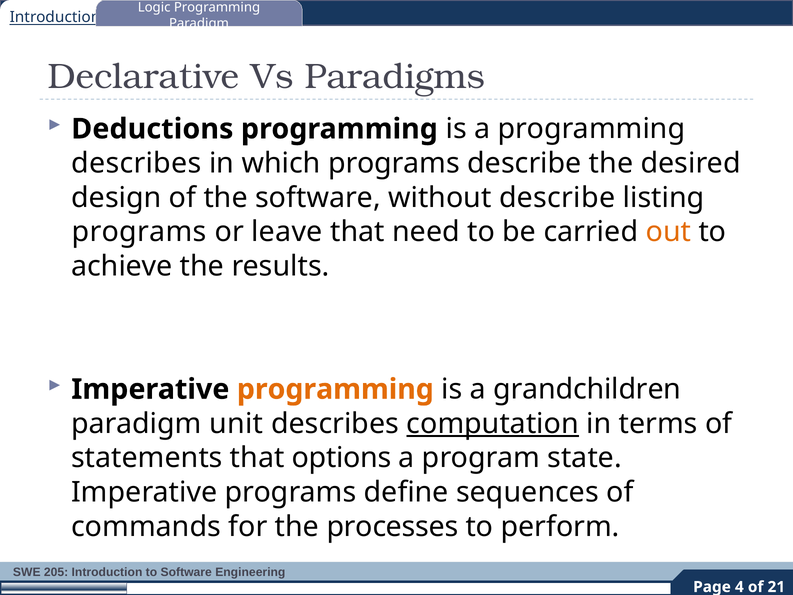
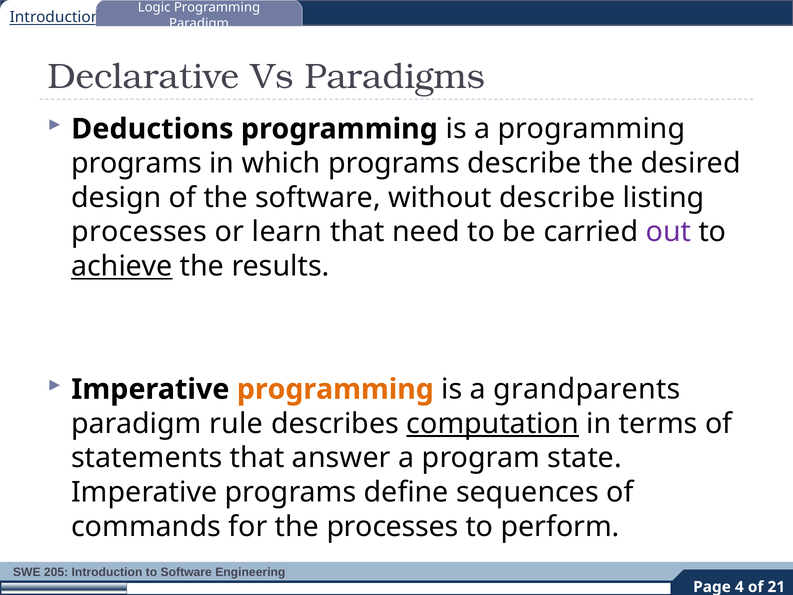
describes: describes -> programs (137, 163)
programs: programs -> processes (139, 232)
leave: leave -> learn (287, 232)
out colour: orange -> purple (668, 232)
achieve underline: none -> present (122, 266)
grandchildren: grandchildren -> grandparents (587, 389)
unit: unit -> rule (236, 423)
options: options -> answer (341, 458)
